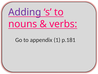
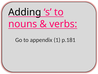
Adding colour: purple -> black (25, 12)
